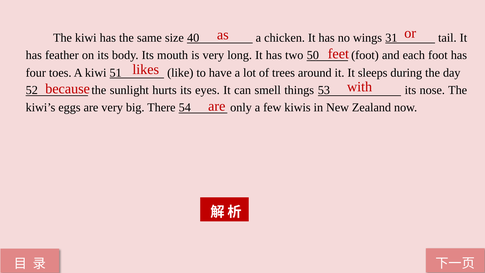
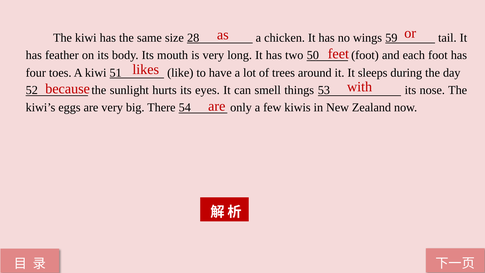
40: 40 -> 28 (193, 38)
31: 31 -> 59 (391, 38)
